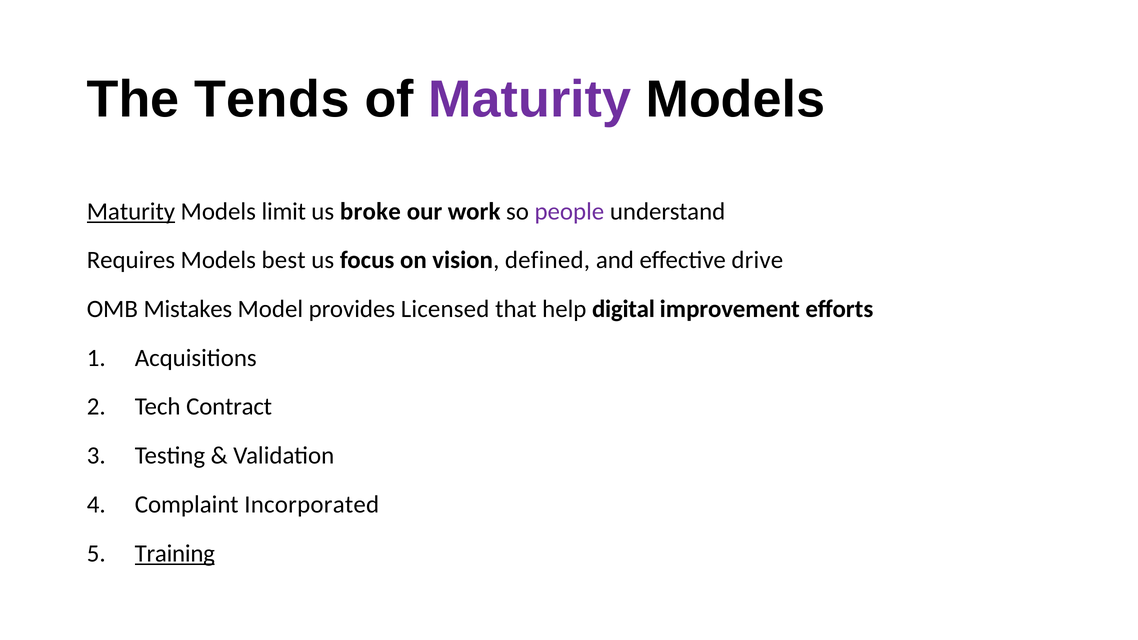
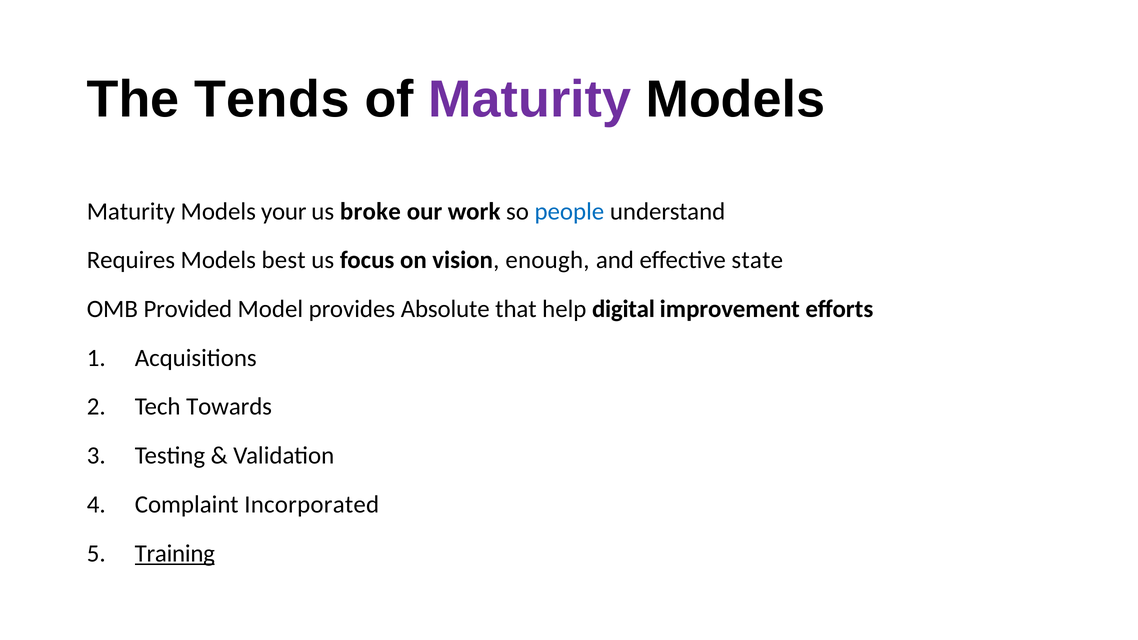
Maturity underline: present -> none (131, 211)
limit: limit -> your (284, 211)
people colour: purple -> blue (569, 211)
defined: defined -> enough (547, 260)
drive: drive -> state (757, 260)
Mistakes: Mistakes -> Provided (188, 309)
Licensed: Licensed -> Absolute (445, 309)
Contract: Contract -> Towards (229, 407)
